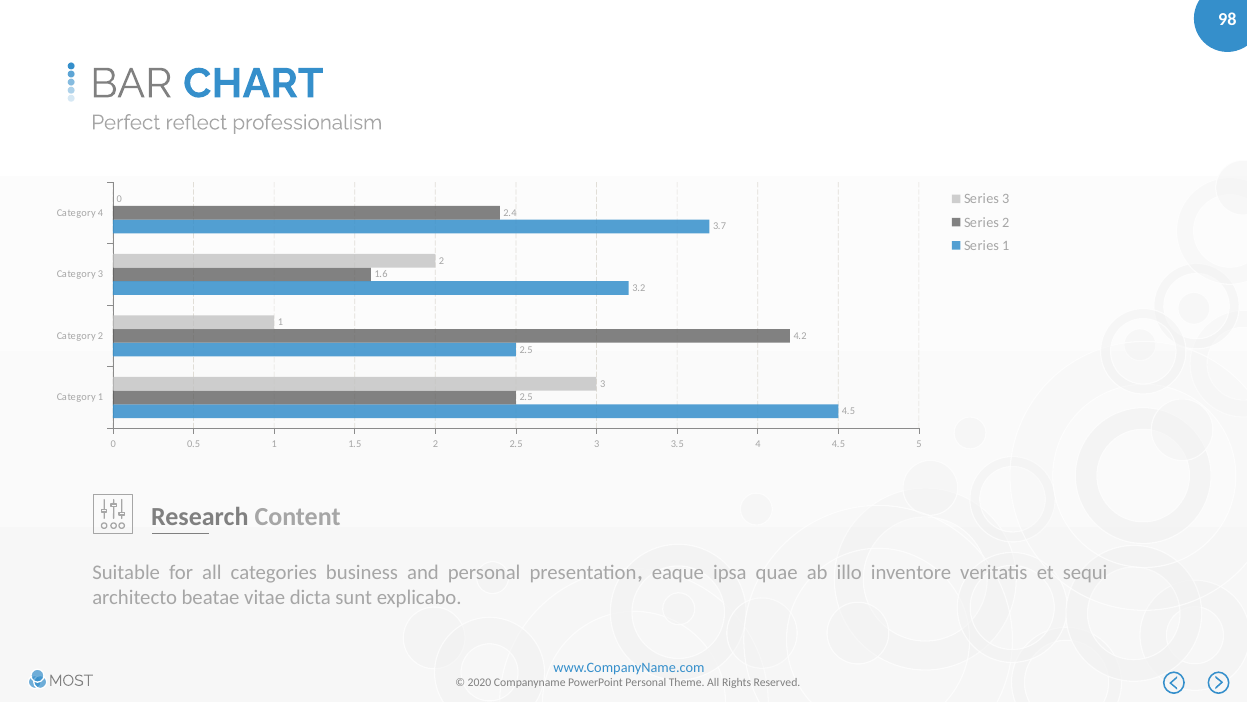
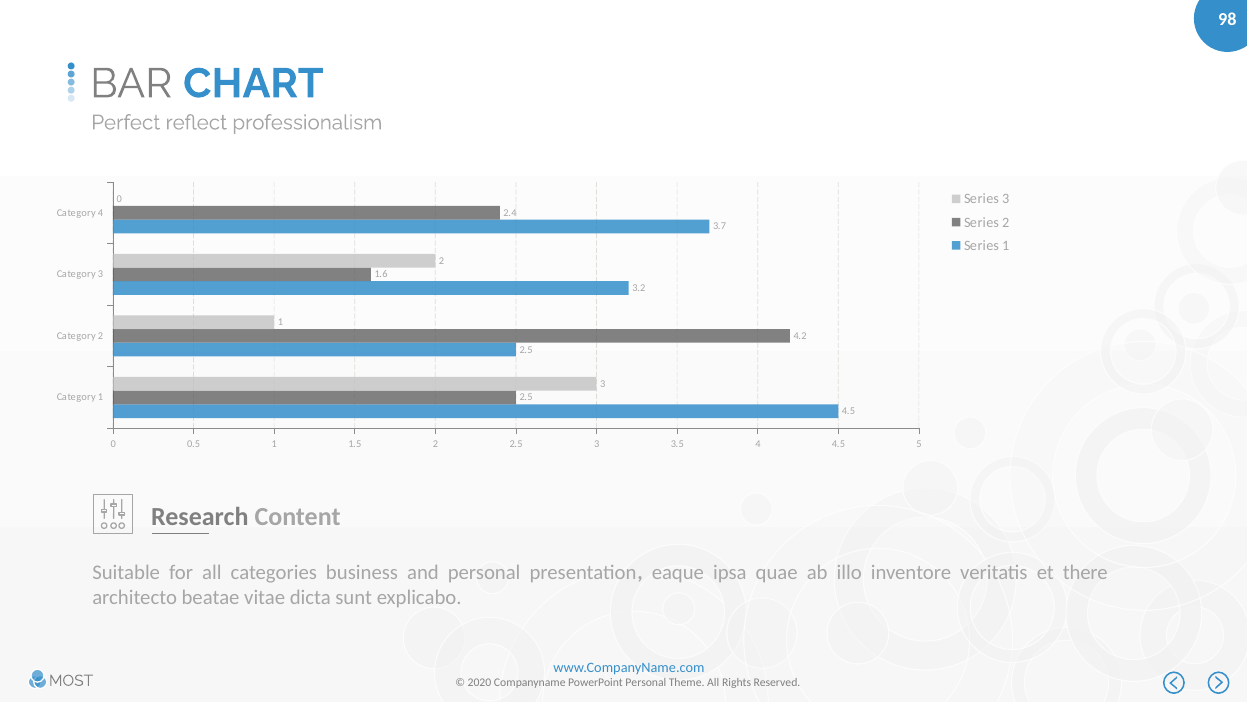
sequi: sequi -> there (1085, 573)
